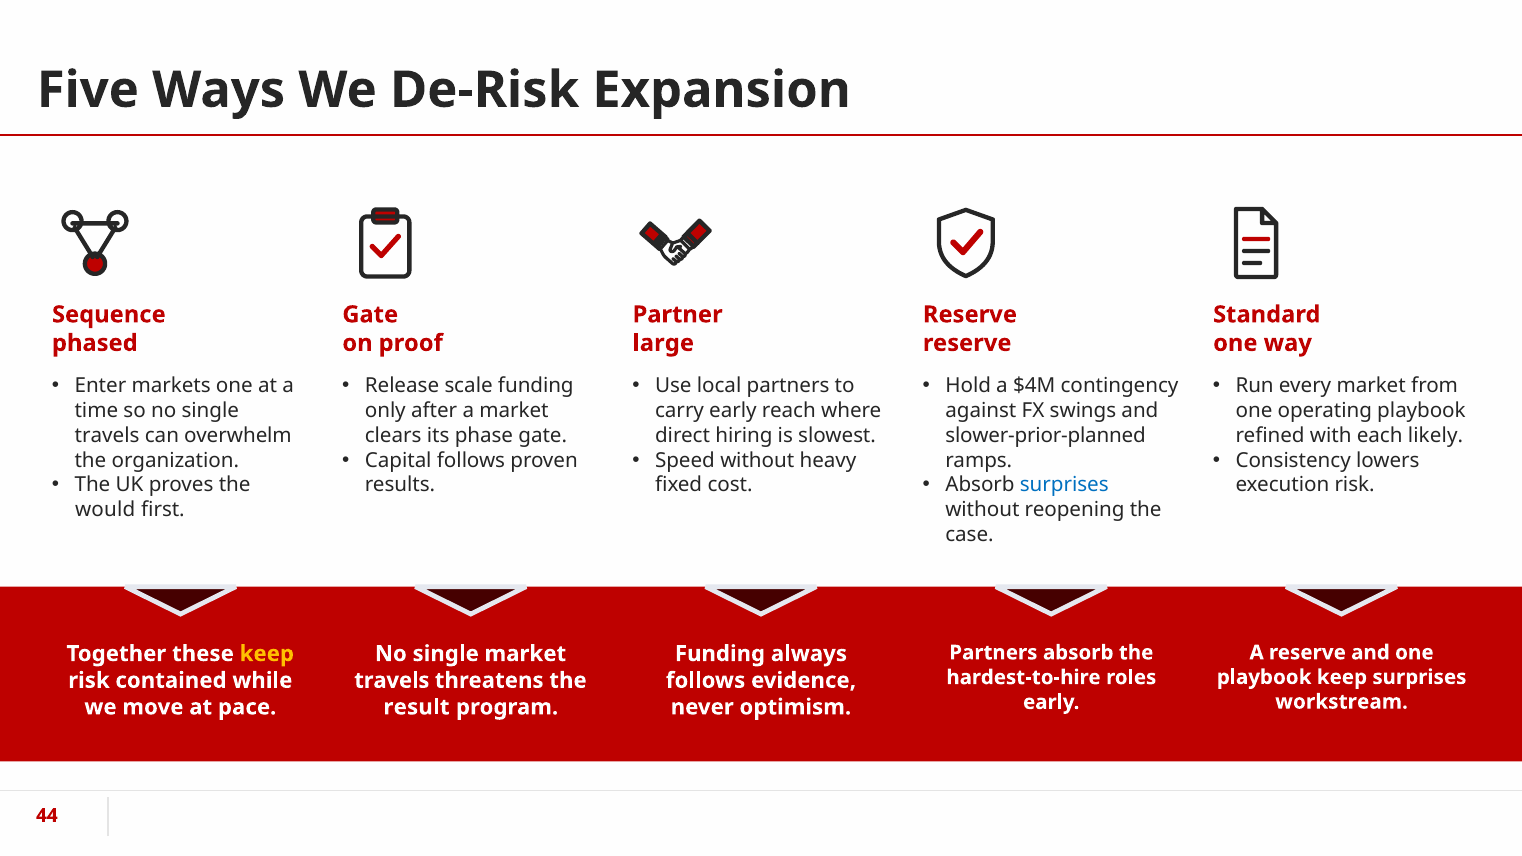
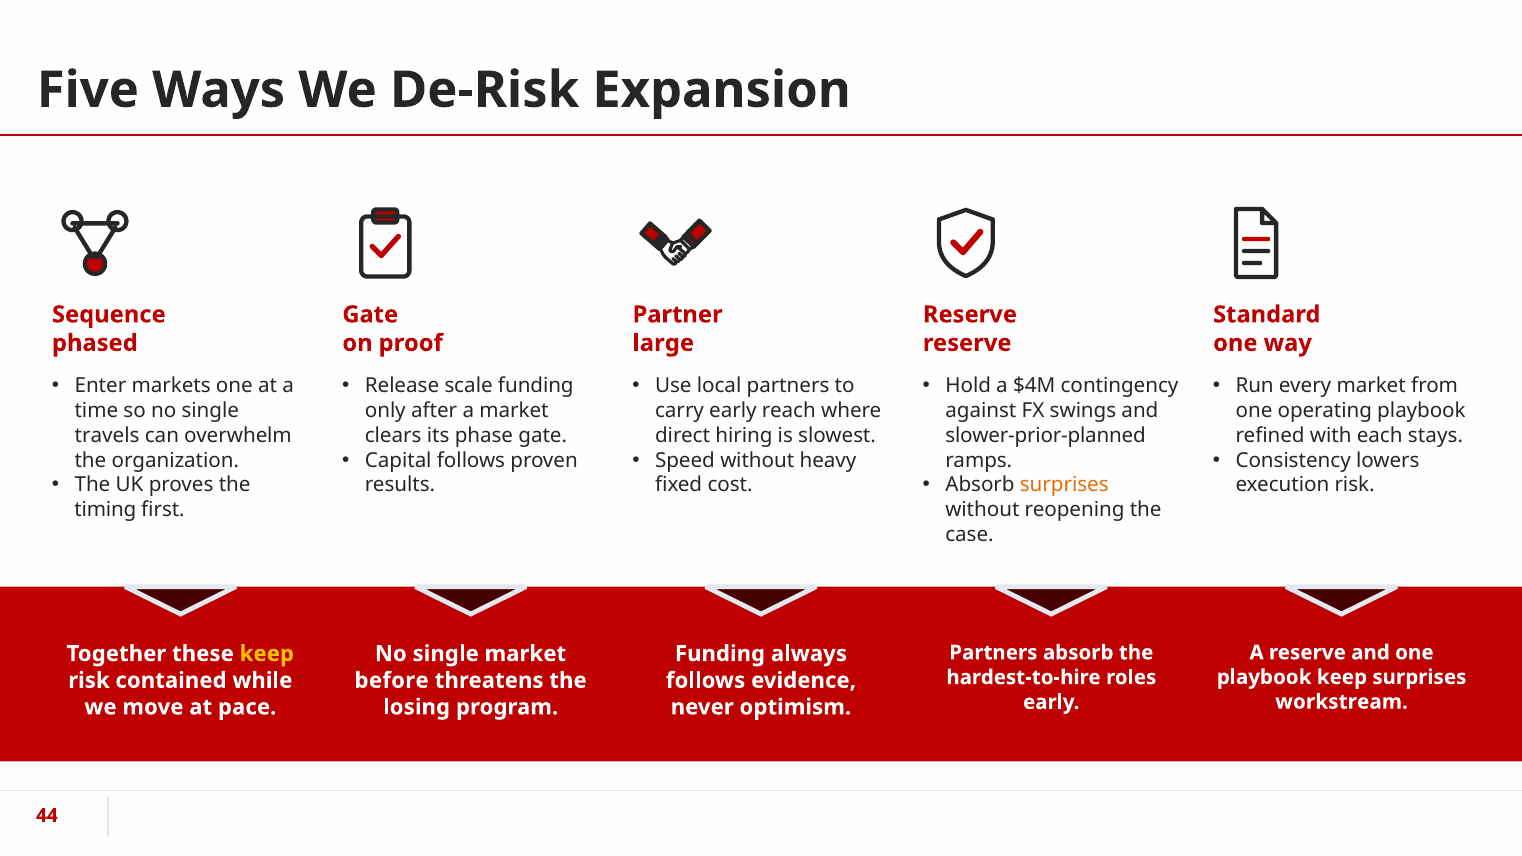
likely: likely -> stays (1436, 436)
surprises colour: blue -> orange (1064, 485)
would: would -> timing (105, 510)
travels: travels -> before (392, 681)
result: result -> losing (417, 707)
